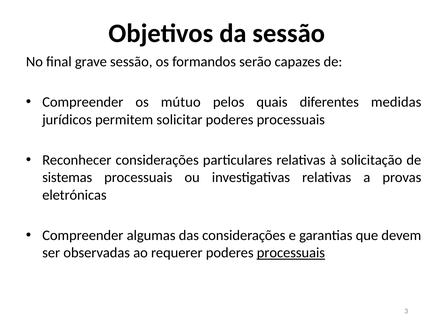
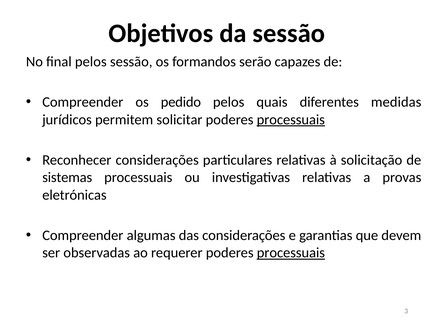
final grave: grave -> pelos (91, 62)
mútuo: mútuo -> pedido (181, 102)
processuais underline: none -> present (291, 119)
